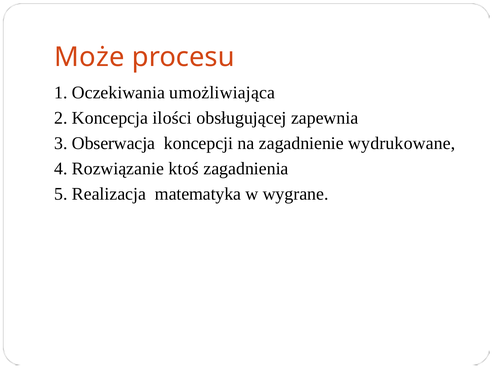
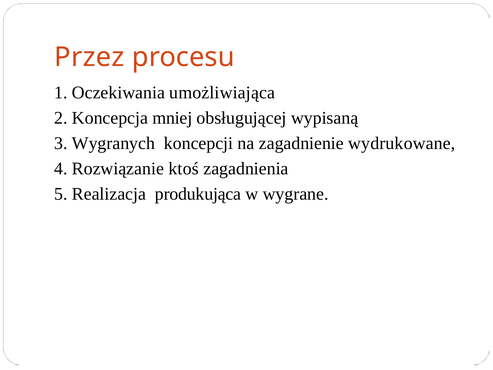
Może: Może -> Przez (89, 57)
ilości: ilości -> mniej (172, 118)
zapewnia: zapewnia -> wypisaną (325, 118)
Obserwacja: Obserwacja -> Wygranych (113, 143)
matematyka: matematyka -> produkująca (198, 194)
